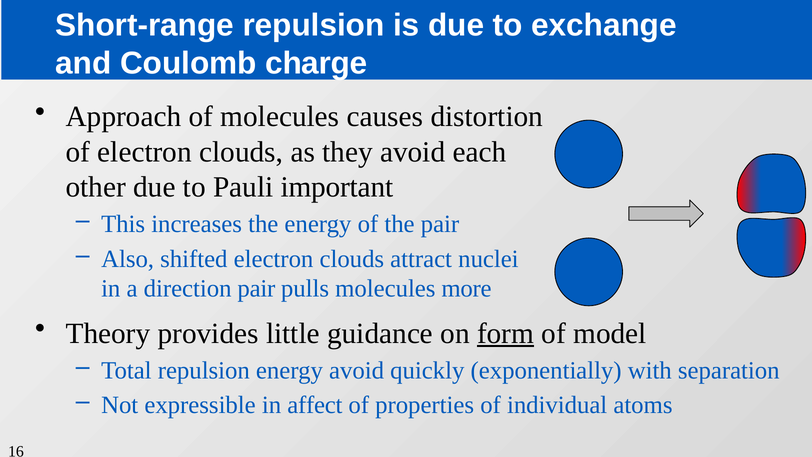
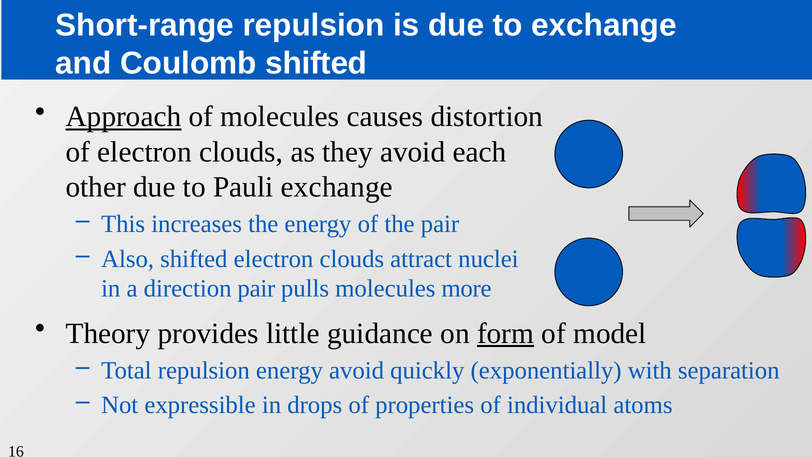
Coulomb charge: charge -> shifted (316, 63)
Approach underline: none -> present (123, 117)
Pauli important: important -> exchange (337, 187)
affect: affect -> drops (315, 405)
